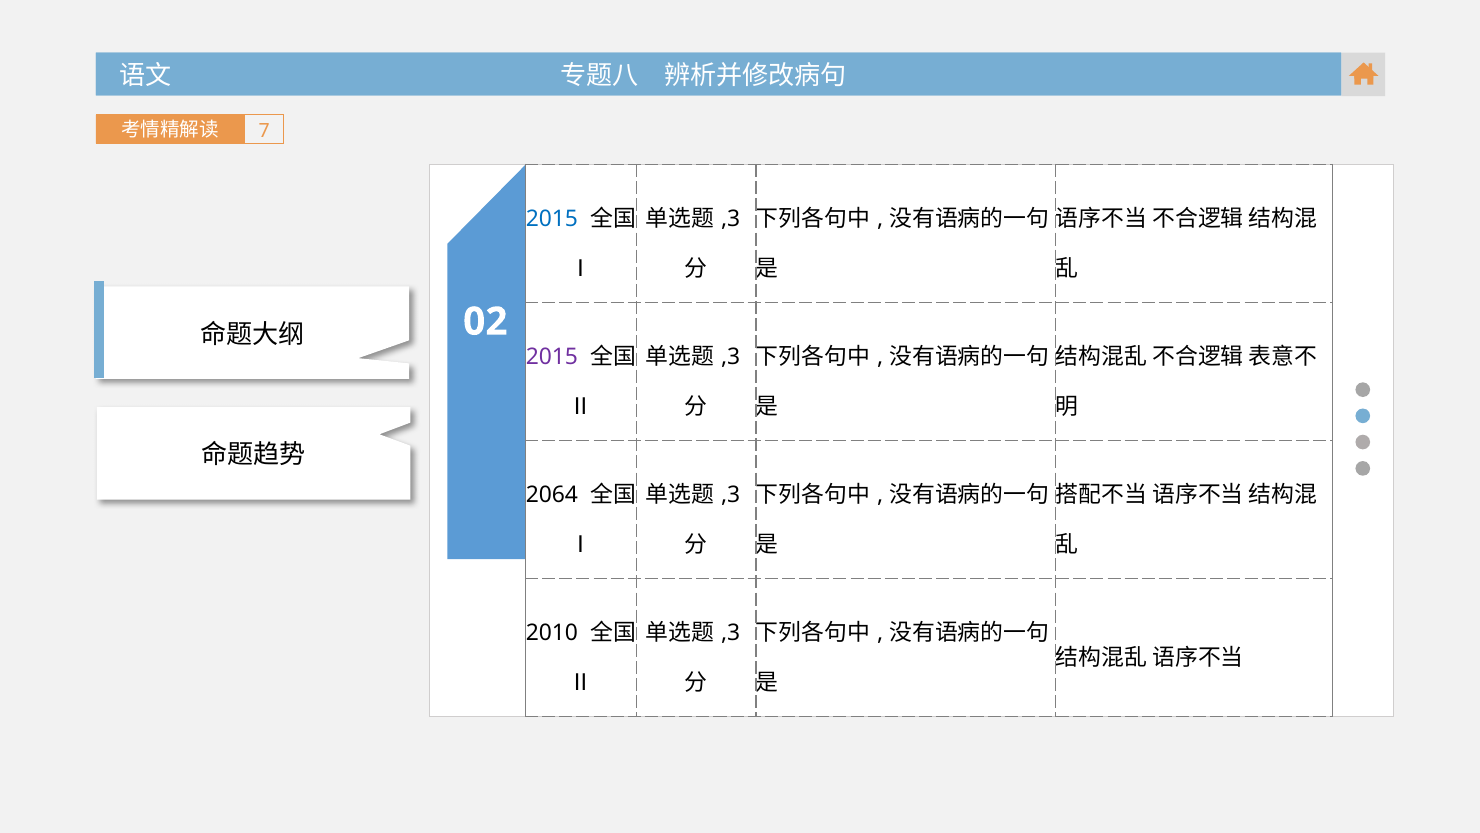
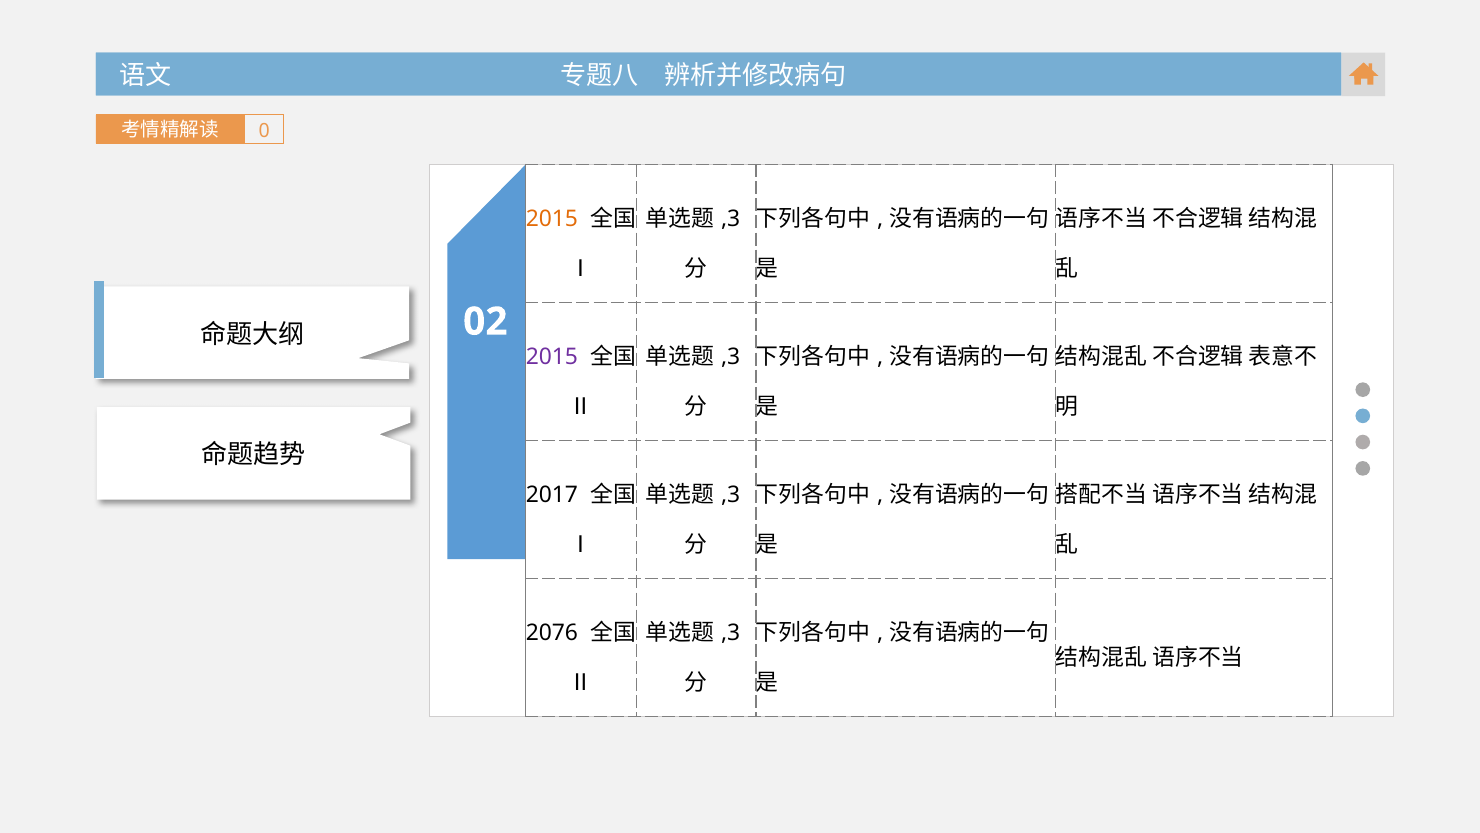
7: 7 -> 0 (264, 131)
2015 colour: blue -> orange (552, 219)
2064: 2064 -> 2017 (552, 495)
2010: 2010 -> 2076 (552, 633)
